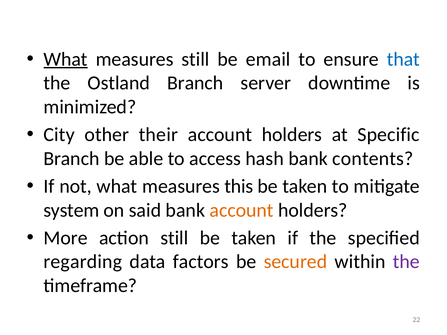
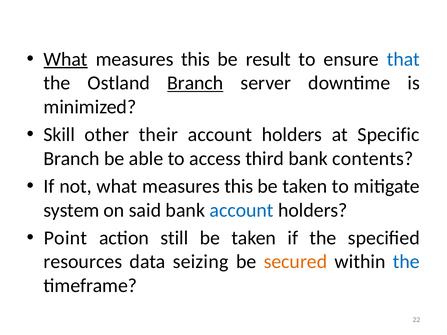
still: still -> this (196, 59)
email: email -> result (268, 59)
Branch underline: none -> present (195, 83)
City: City -> Skill (59, 135)
hash: hash -> third (265, 159)
account colour: orange -> blue (242, 210)
More: More -> Point (65, 238)
regarding: regarding -> resources (83, 262)
factors: factors -> seizing (201, 262)
the colour: purple -> blue (406, 262)
